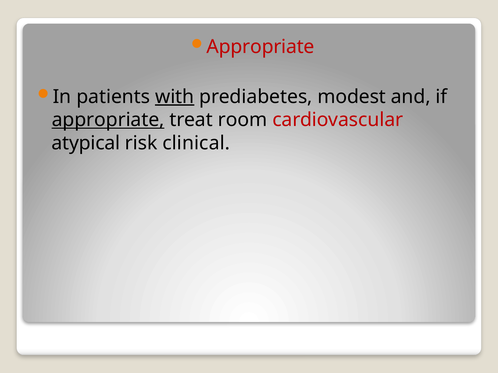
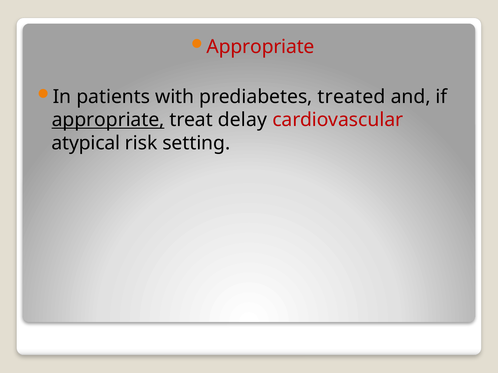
with underline: present -> none (175, 97)
modest: modest -> treated (352, 97)
room: room -> delay (242, 120)
clinical: clinical -> setting (196, 143)
